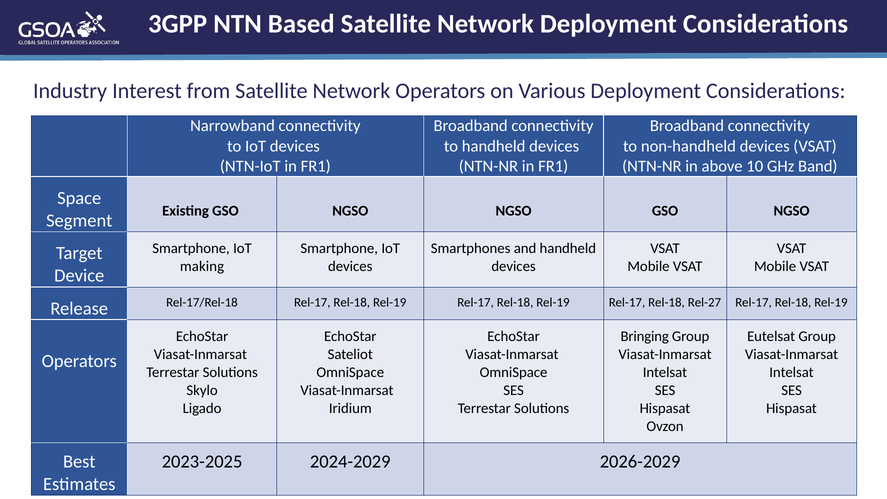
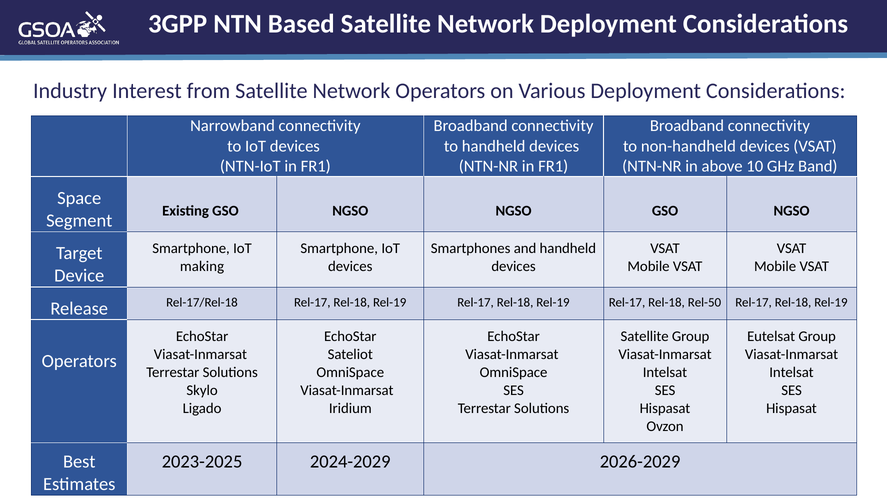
Rel-27: Rel-27 -> Rel-50 (704, 302)
Bringing: Bringing -> Satellite (645, 336)
